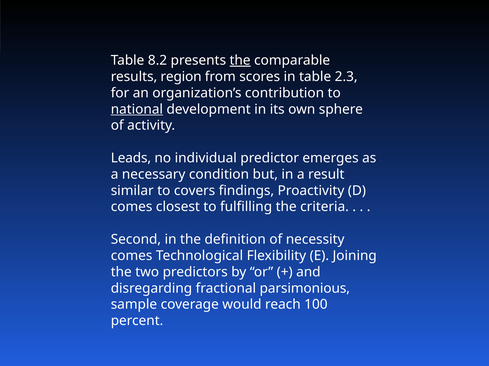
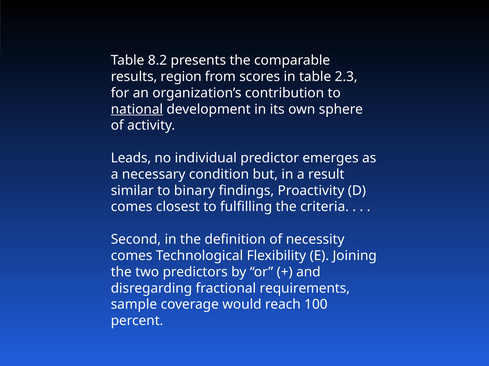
the underline: present -> none (240, 61)
covers: covers -> binary (195, 191)
parsimonious: parsimonious -> requirements (305, 289)
